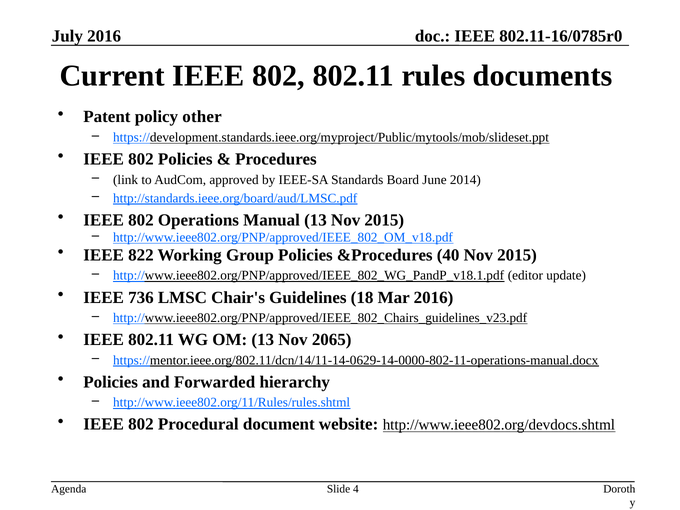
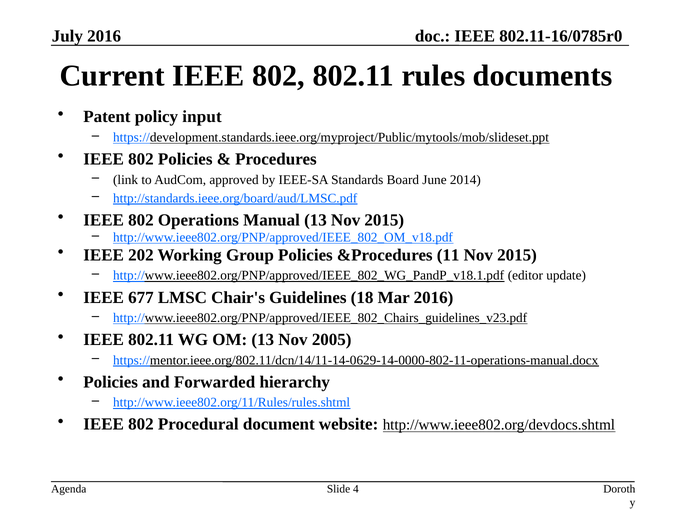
other: other -> input (202, 117)
822: 822 -> 202 (141, 255)
40: 40 -> 11 (448, 255)
736: 736 -> 677 (141, 297)
2065: 2065 -> 2005 (332, 340)
